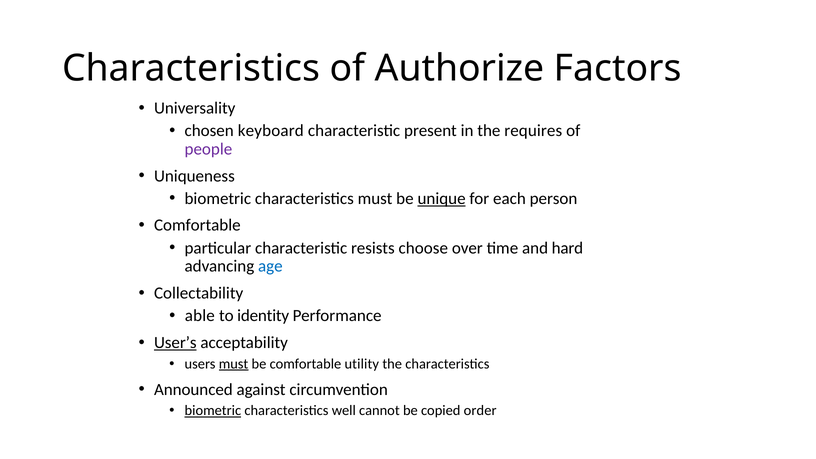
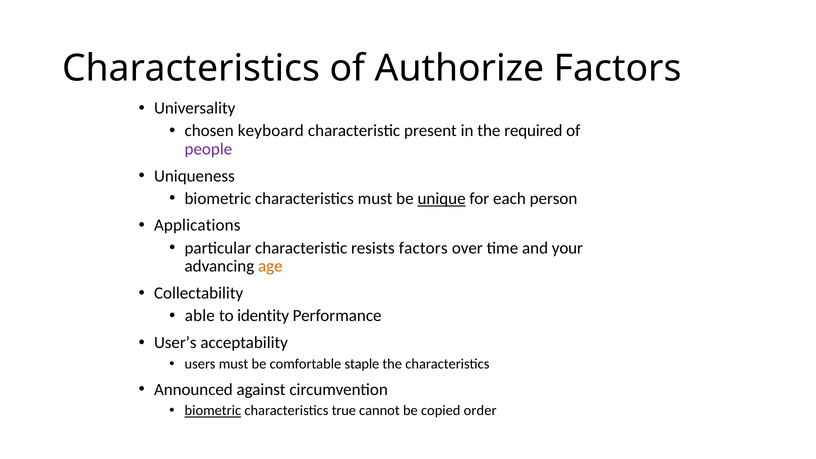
requires: requires -> required (533, 131)
Comfortable: Comfortable -> Applications (197, 225)
resists choose: choose -> factors (423, 248)
hard: hard -> your (567, 248)
age colour: blue -> orange (270, 266)
User’s underline: present -> none (175, 343)
must underline: present -> none (234, 364)
utility: utility -> staple (362, 364)
well: well -> true (344, 411)
